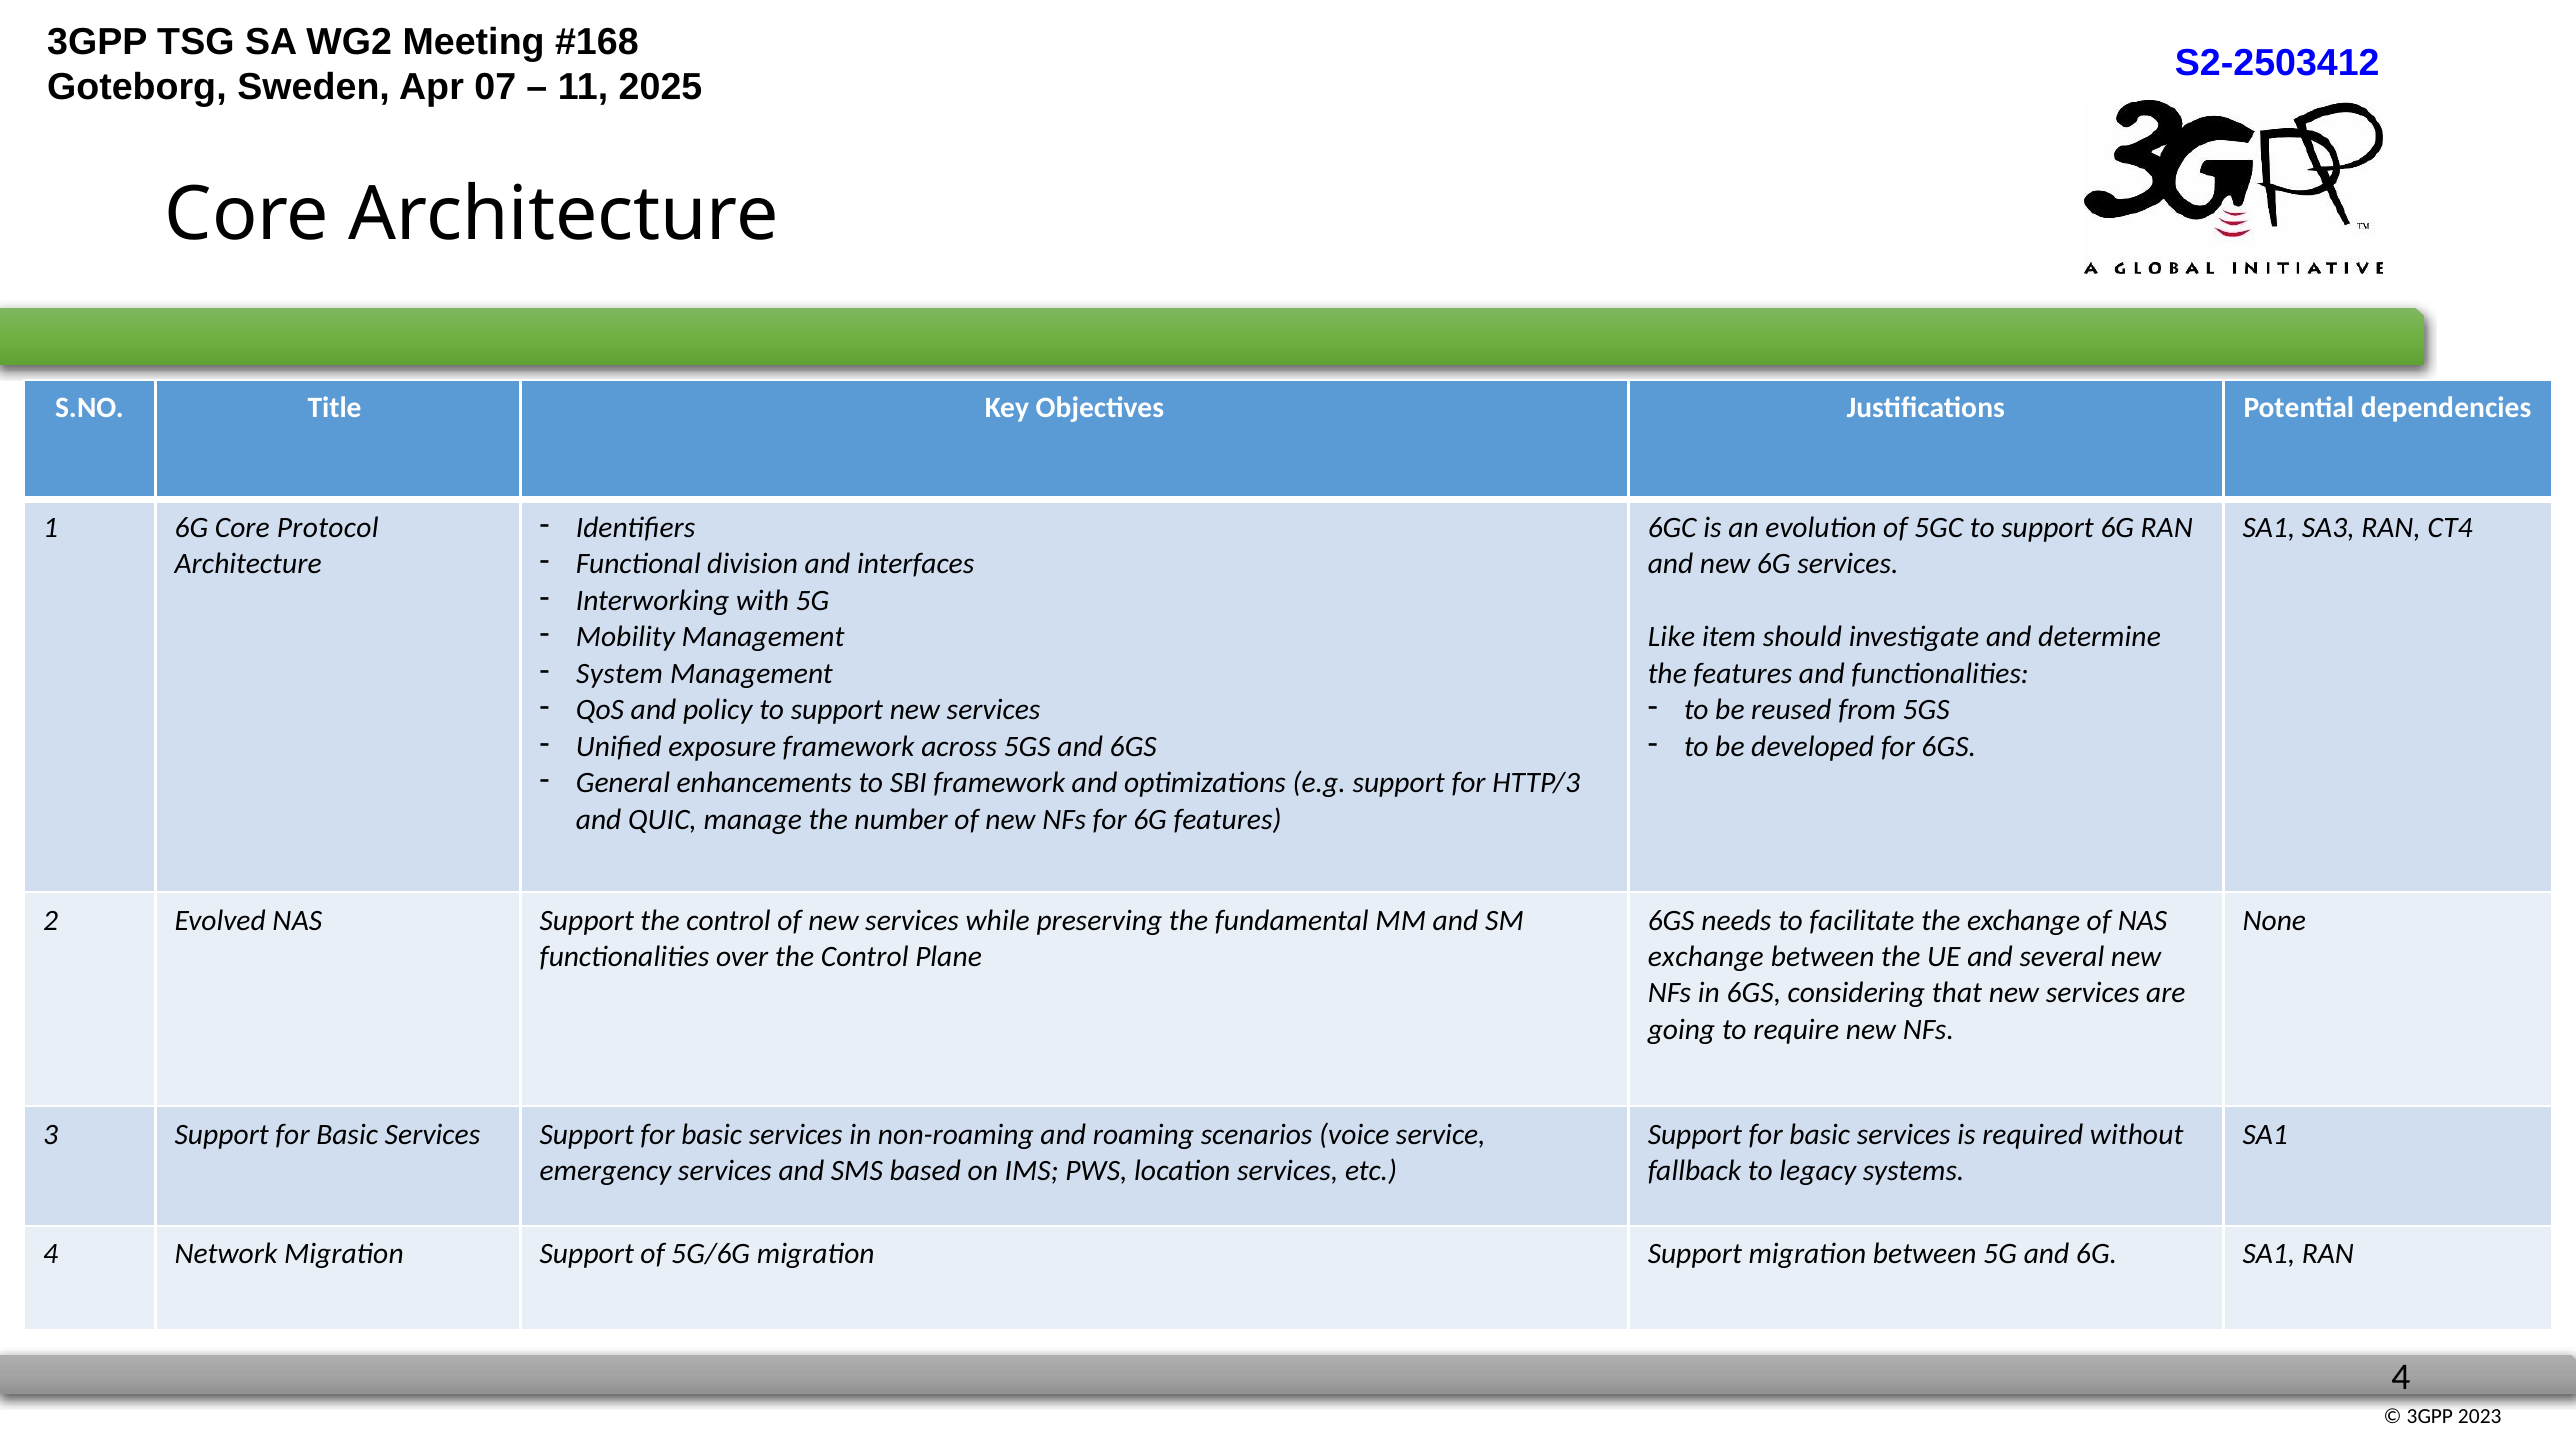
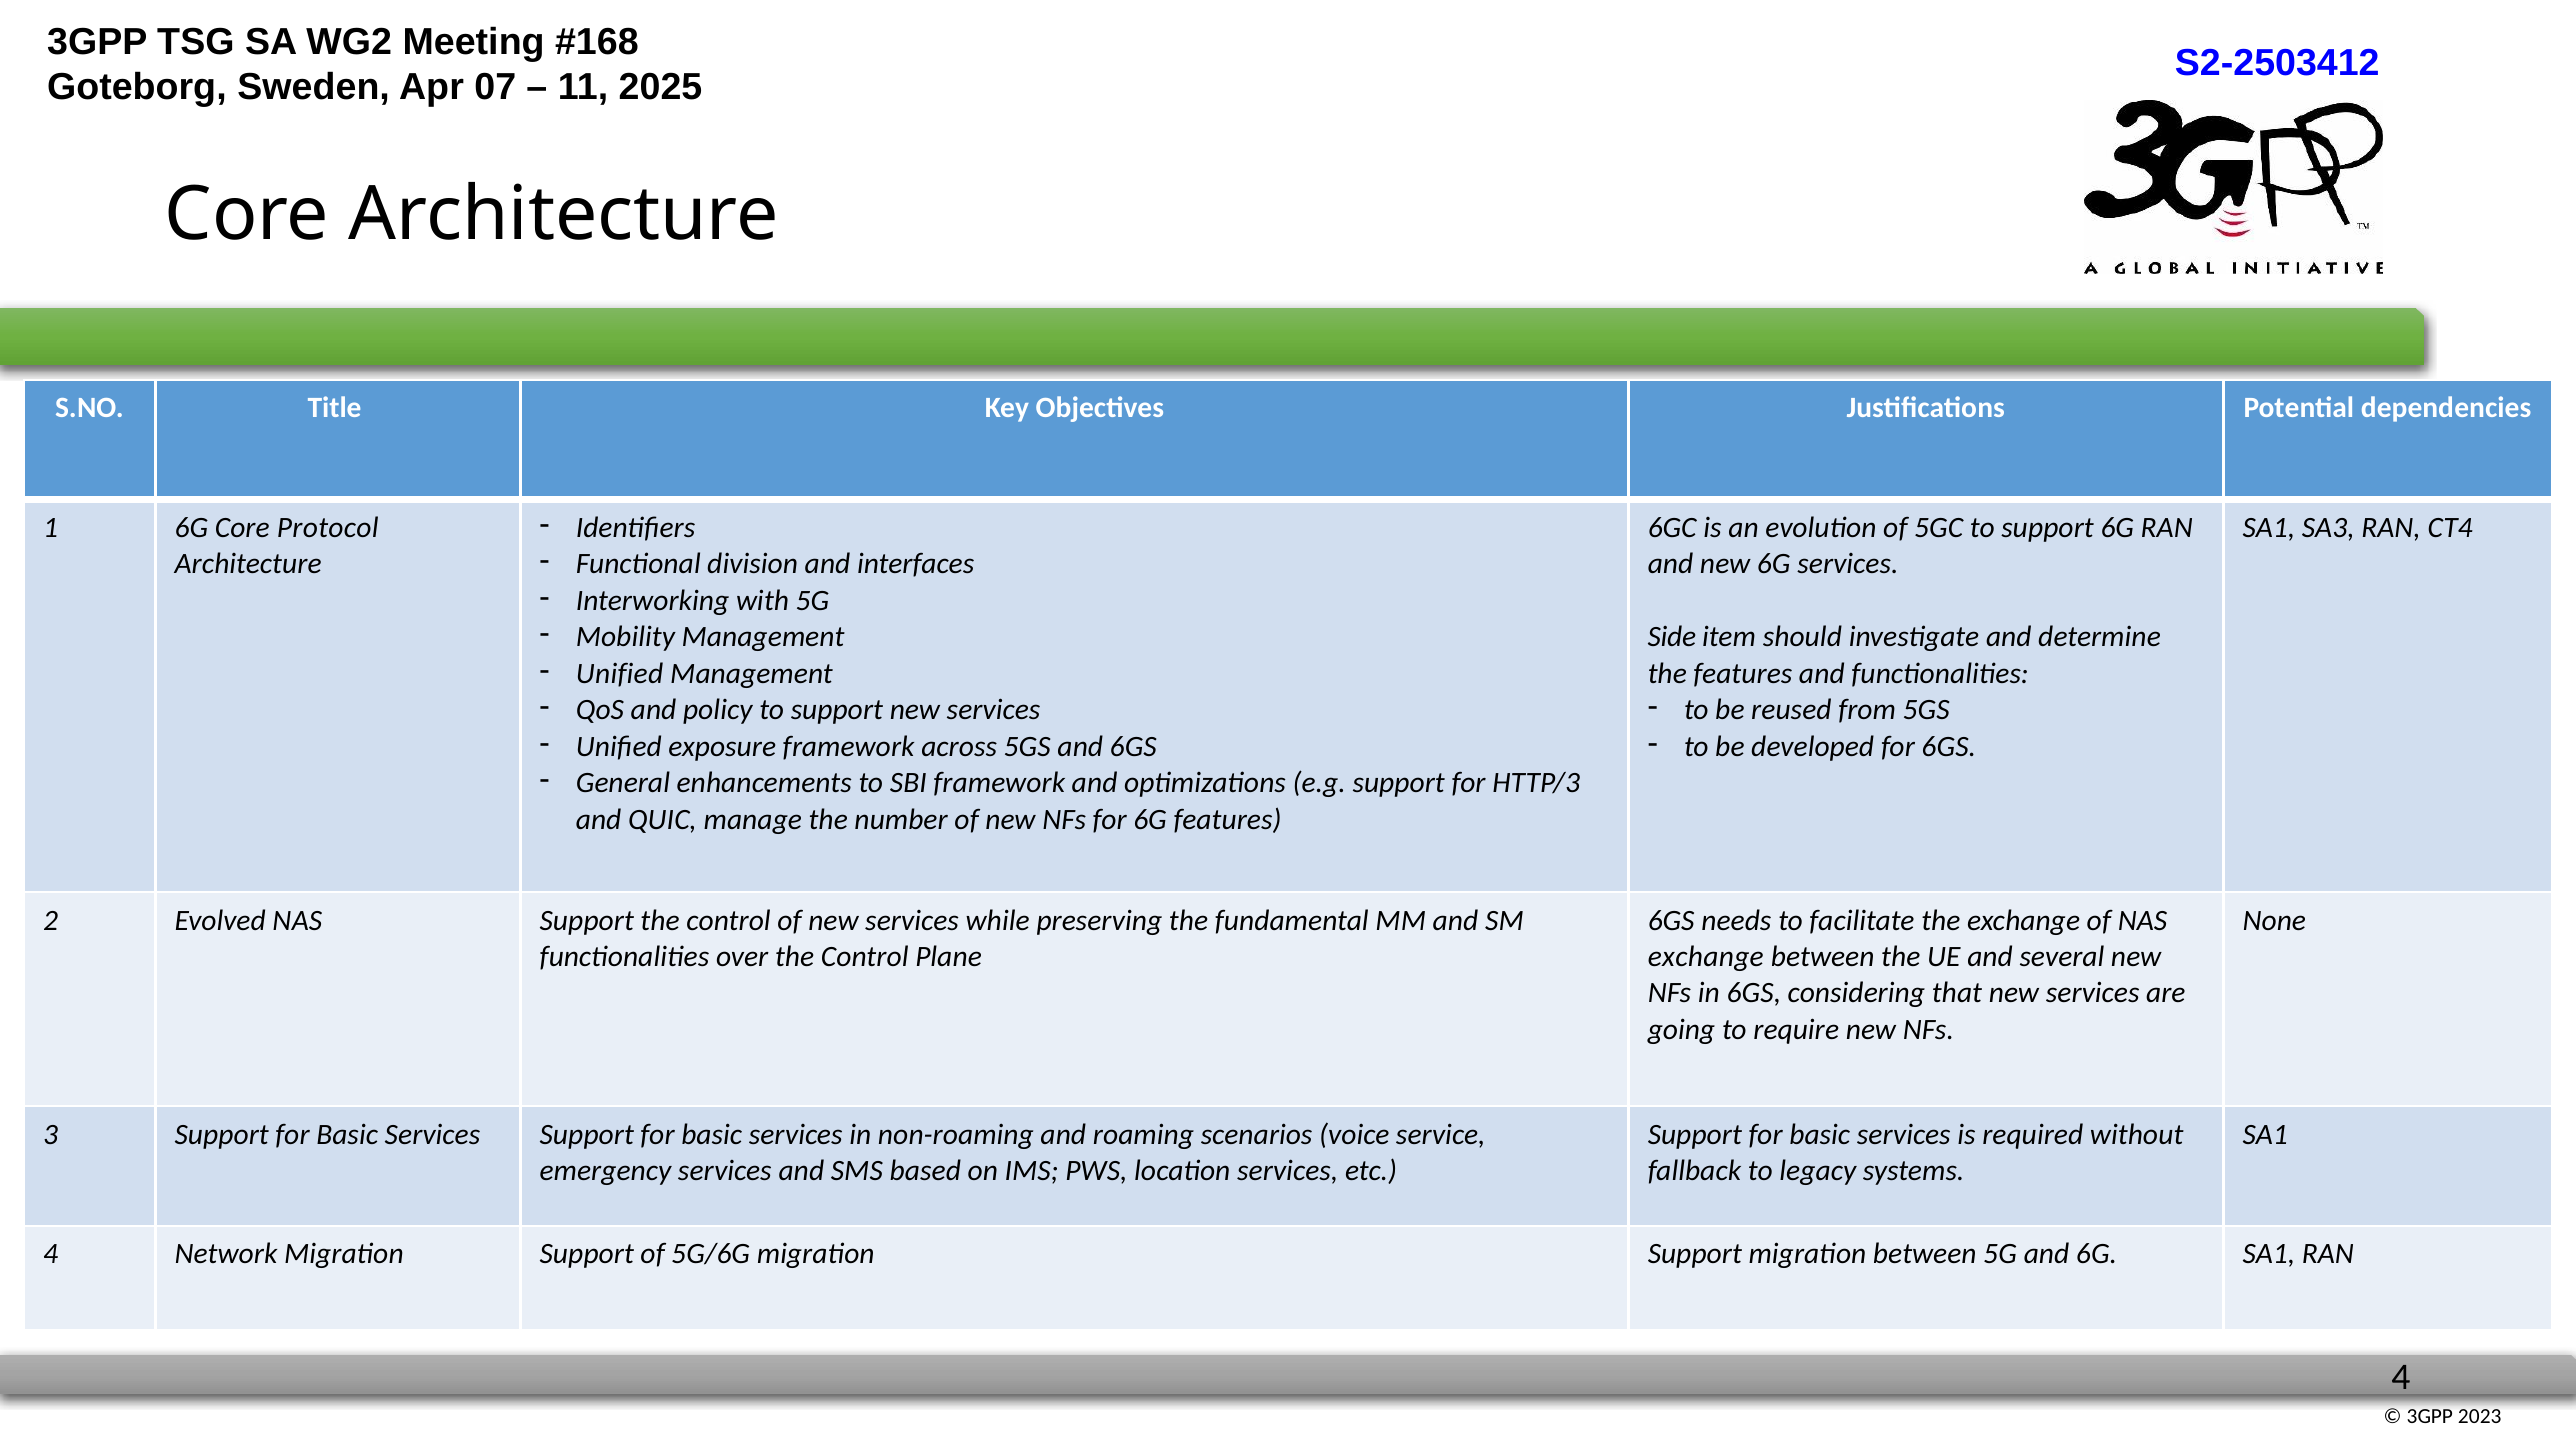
Like: Like -> Side (1672, 637)
System: System -> Unified (620, 674)
